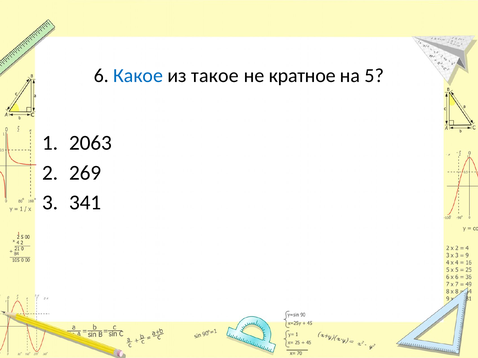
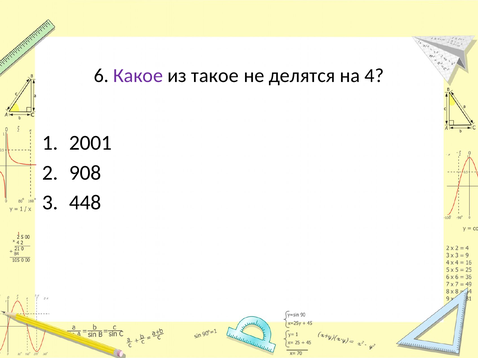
Какое colour: blue -> purple (138, 76)
кратное: кратное -> делятся (302, 76)
5: 5 -> 4 (374, 76)
2063: 2063 -> 2001 (91, 143)
269: 269 -> 908 (85, 173)
341: 341 -> 448 (85, 203)
